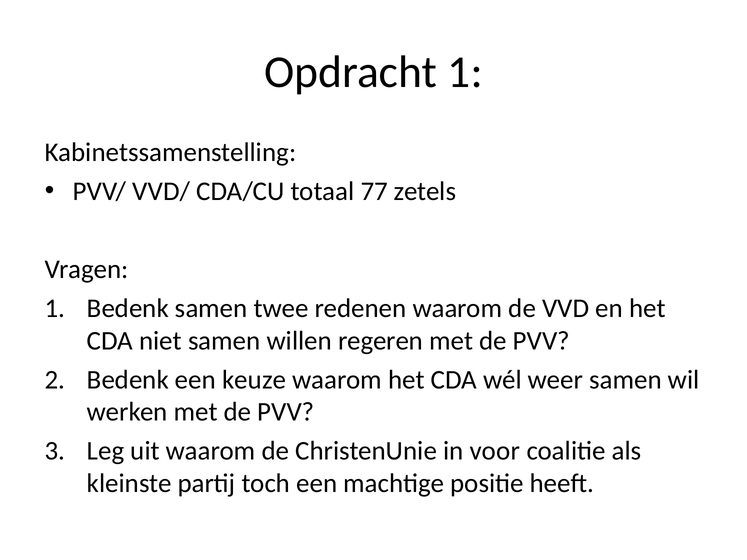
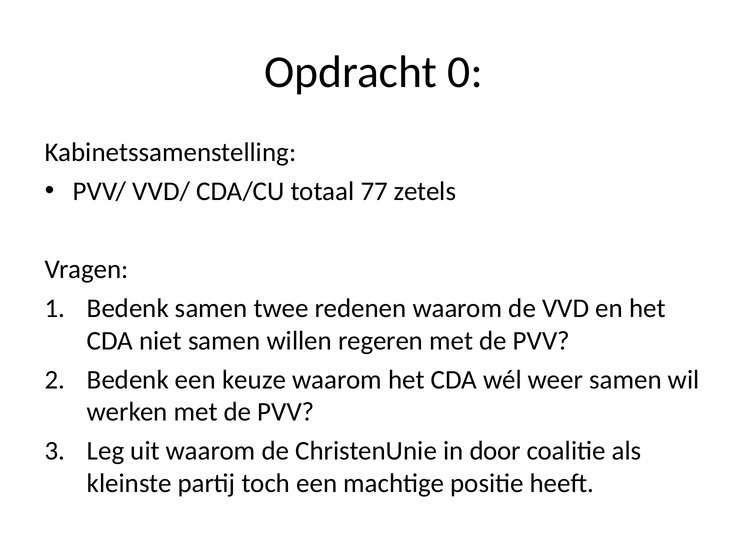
Opdracht 1: 1 -> 0 (465, 72)
voor: voor -> door (495, 451)
